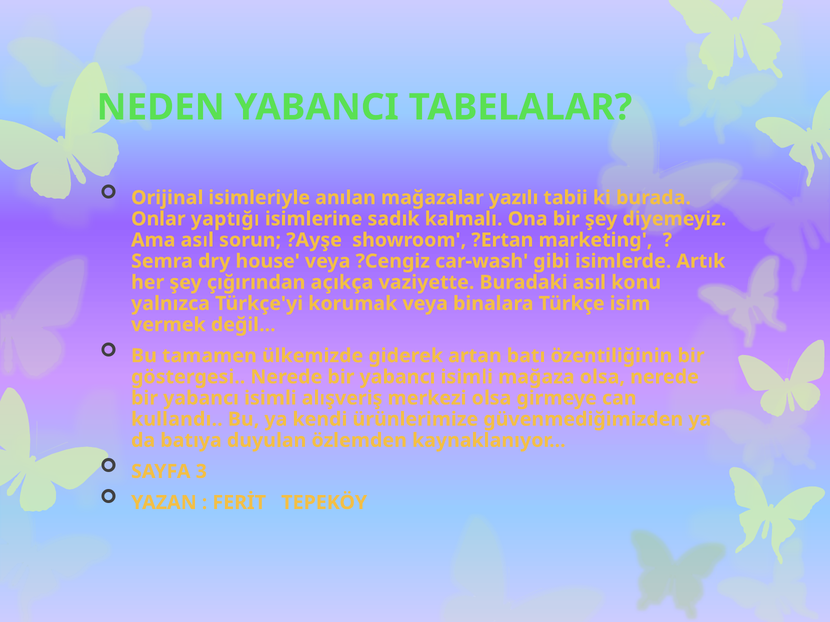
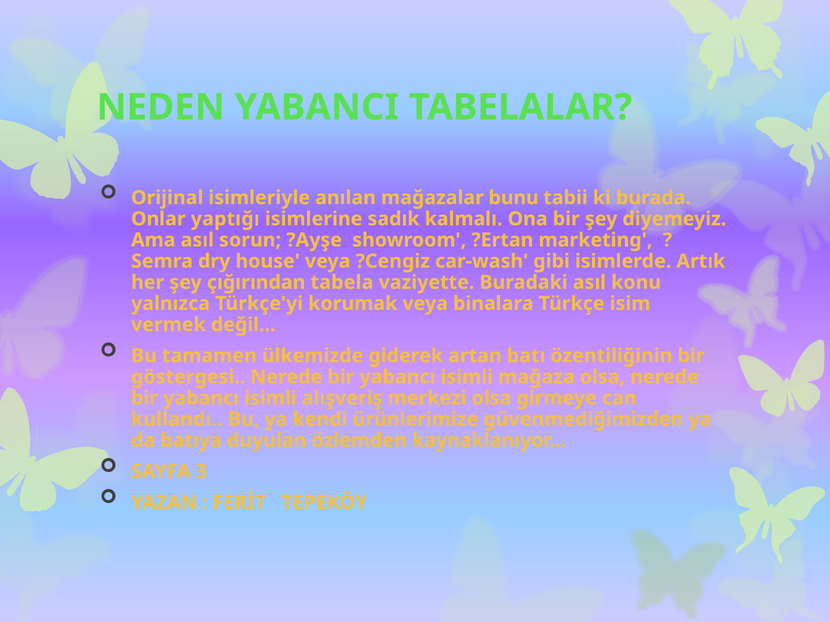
yazılı: yazılı -> bunu (514, 198)
açıkça: açıkça -> tabela (342, 283)
